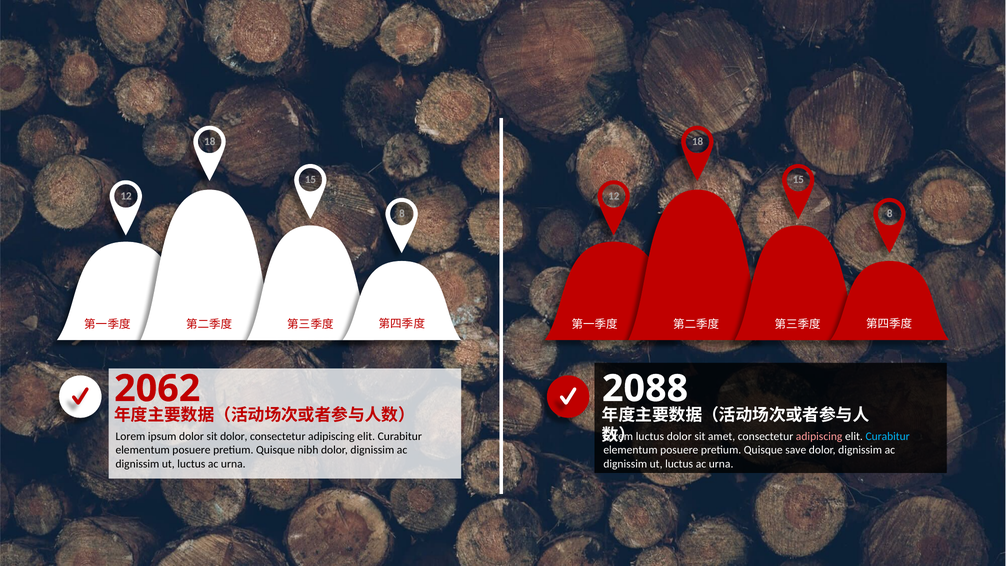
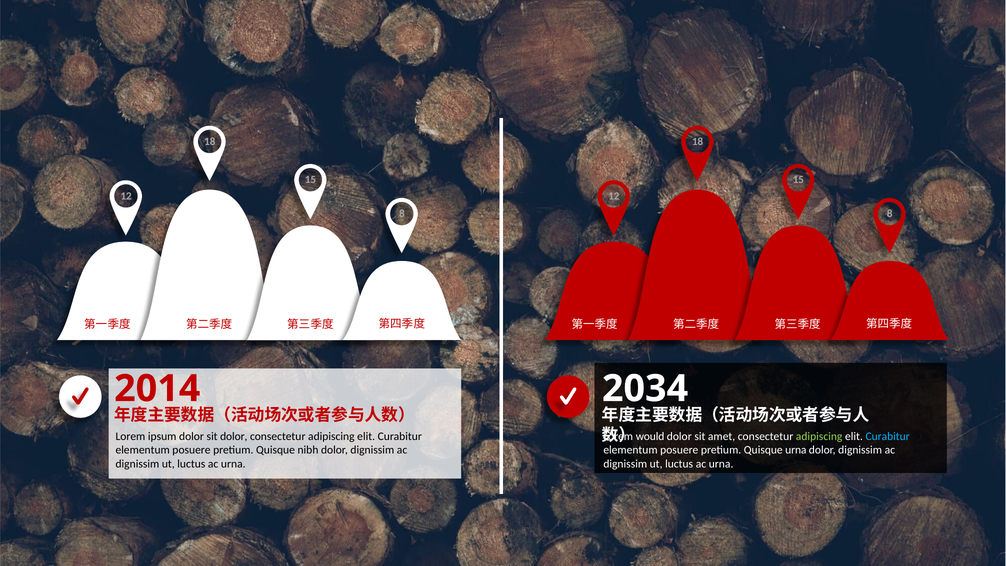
2062: 2062 -> 2014 (157, 389)
2088: 2088 -> 2034 (645, 389)
luctus: luctus -> would (650, 436)
adipiscing colour: pink -> light green (819, 436)
Quisque save: save -> urna (796, 450)
